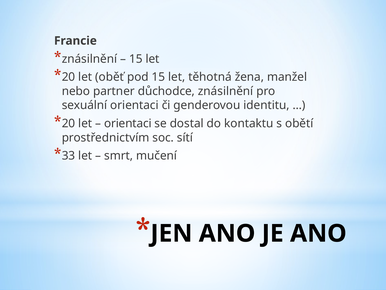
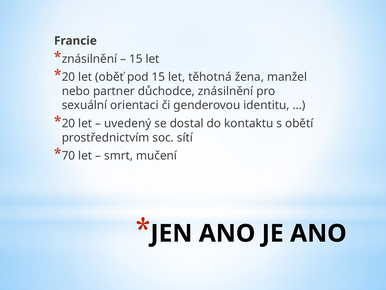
orientaci: orientaci -> uvedený (128, 123)
33: 33 -> 70 (68, 155)
